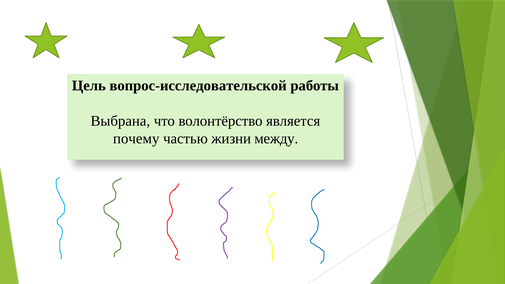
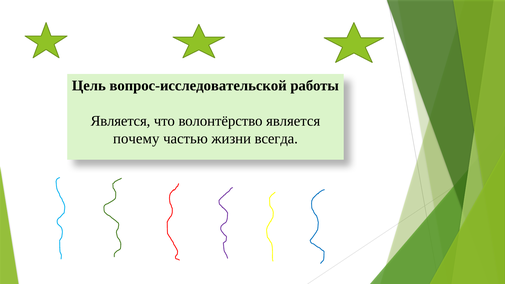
Выбрана: Выбрана -> Является (120, 121)
между: между -> всегда (276, 139)
